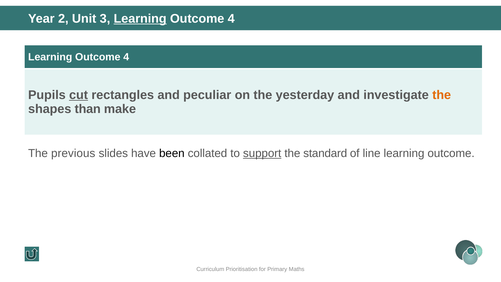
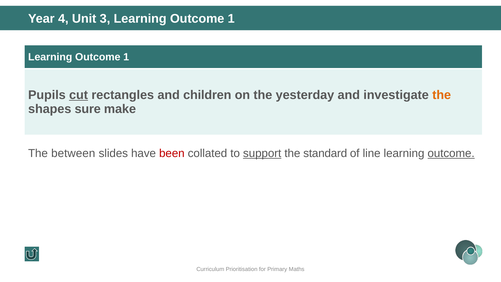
2: 2 -> 4 (63, 19)
Learning underline: present -> none (140, 19)
4: 4 -> 1 (231, 19)
4: 4 -> 1 (126, 57)
peculiar: peculiar -> children (207, 95)
than: than -> sure (88, 109)
previous: previous -> between (73, 153)
been colour: black -> red (172, 153)
outcome underline: none -> present (451, 153)
